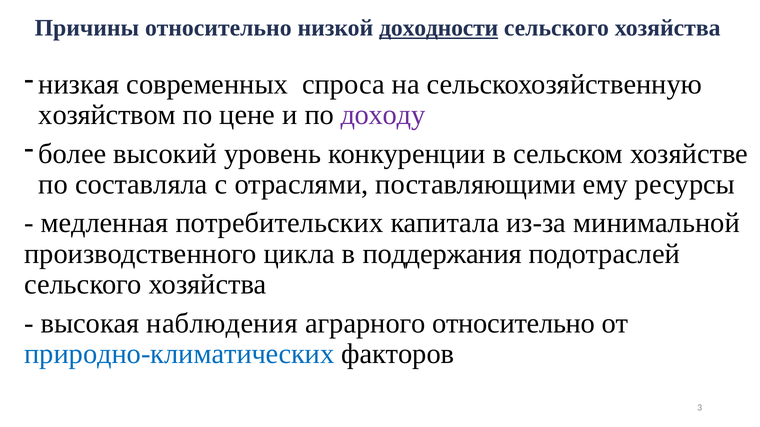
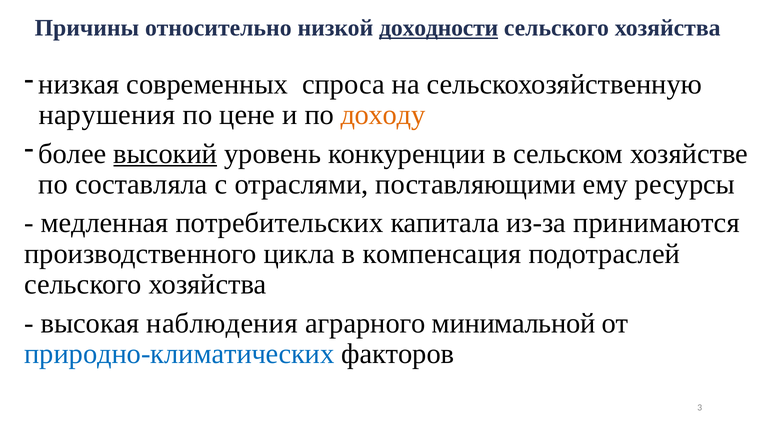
хозяйством: хозяйством -> нарушения (107, 115)
доходу colour: purple -> orange (383, 115)
высокий underline: none -> present (165, 154)
минимальной: минимальной -> принимаются (656, 223)
поддержания: поддержания -> компенсация (442, 254)
аграрного относительно: относительно -> минимальной (514, 324)
